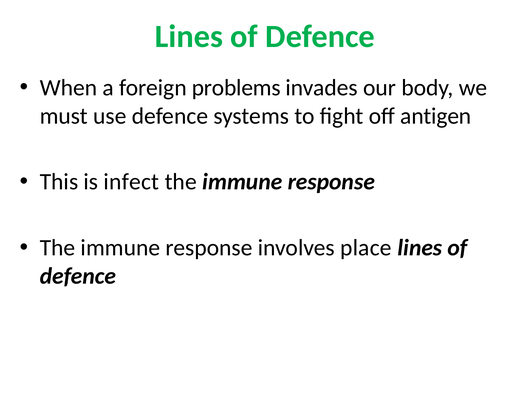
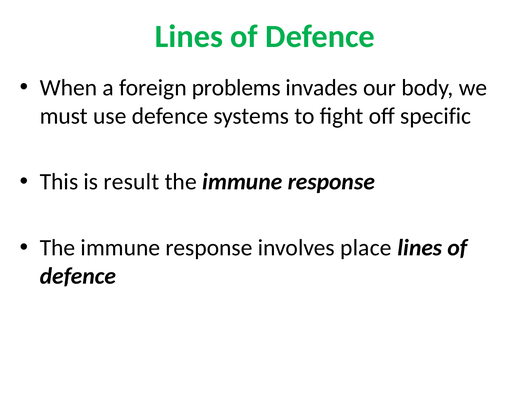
antigen: antigen -> specific (436, 116)
infect: infect -> result (131, 182)
